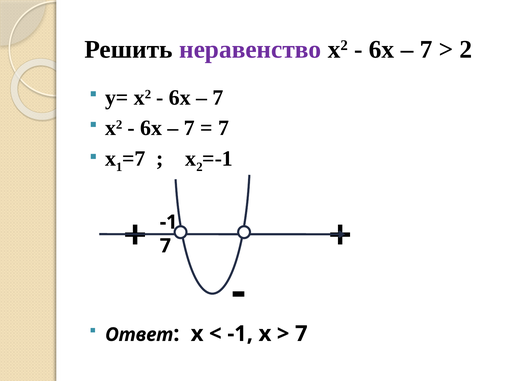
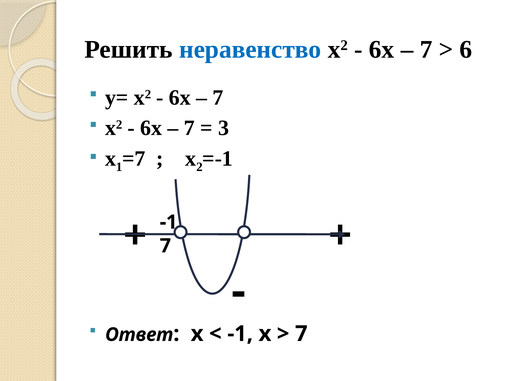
неравенство colour: purple -> blue (250, 49)
2: 2 -> 6 (466, 49)
7: 7 -> 3 (224, 128)
